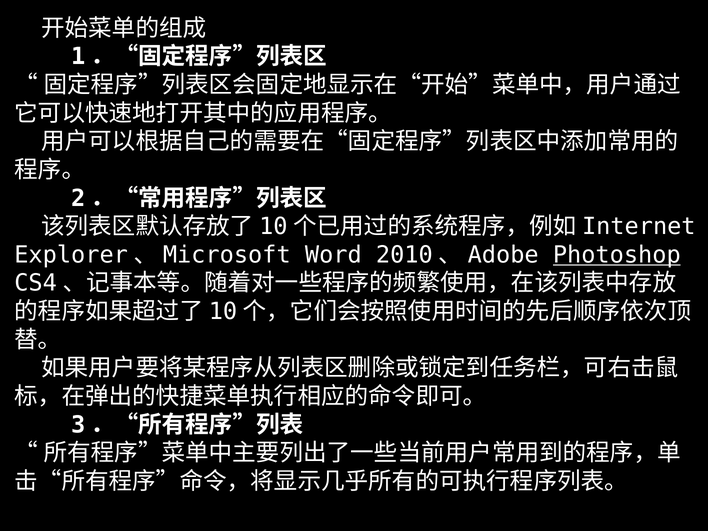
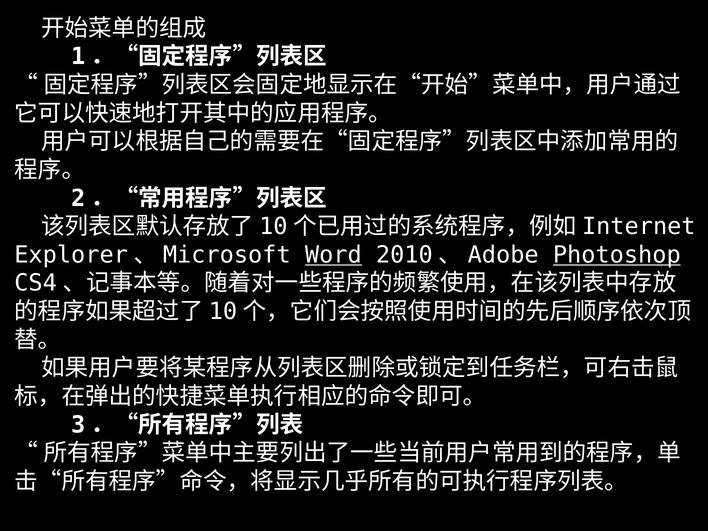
Word underline: none -> present (333, 255)
